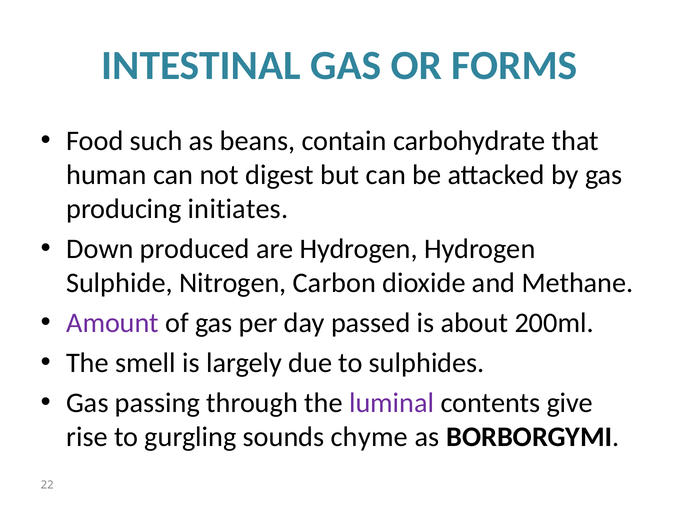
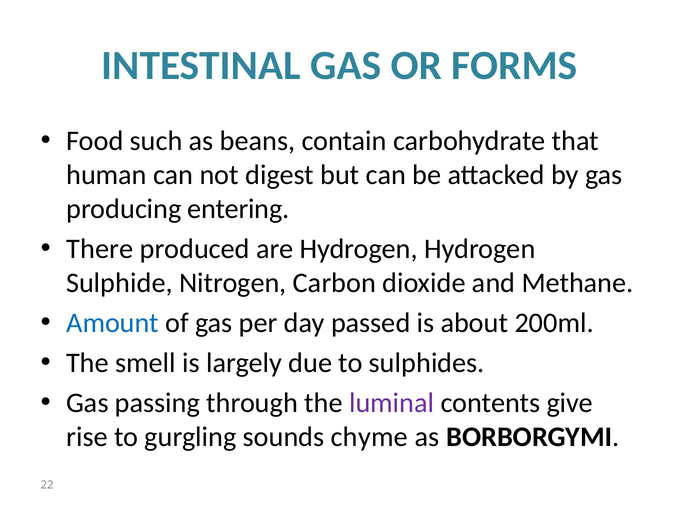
initiates: initiates -> entering (238, 209)
Down: Down -> There (100, 249)
Amount colour: purple -> blue (113, 323)
